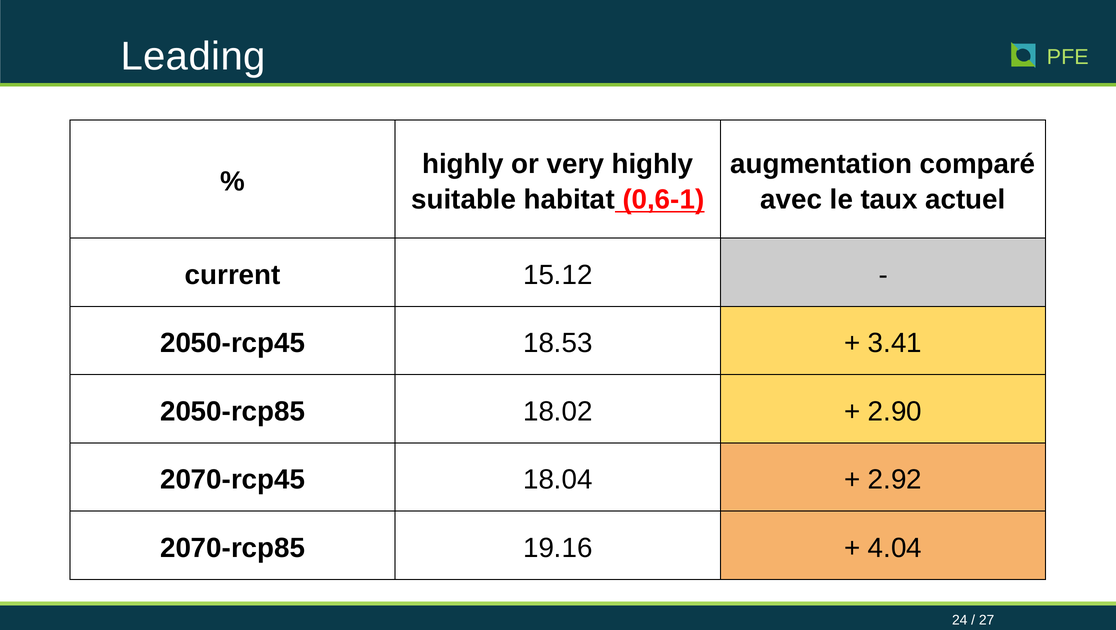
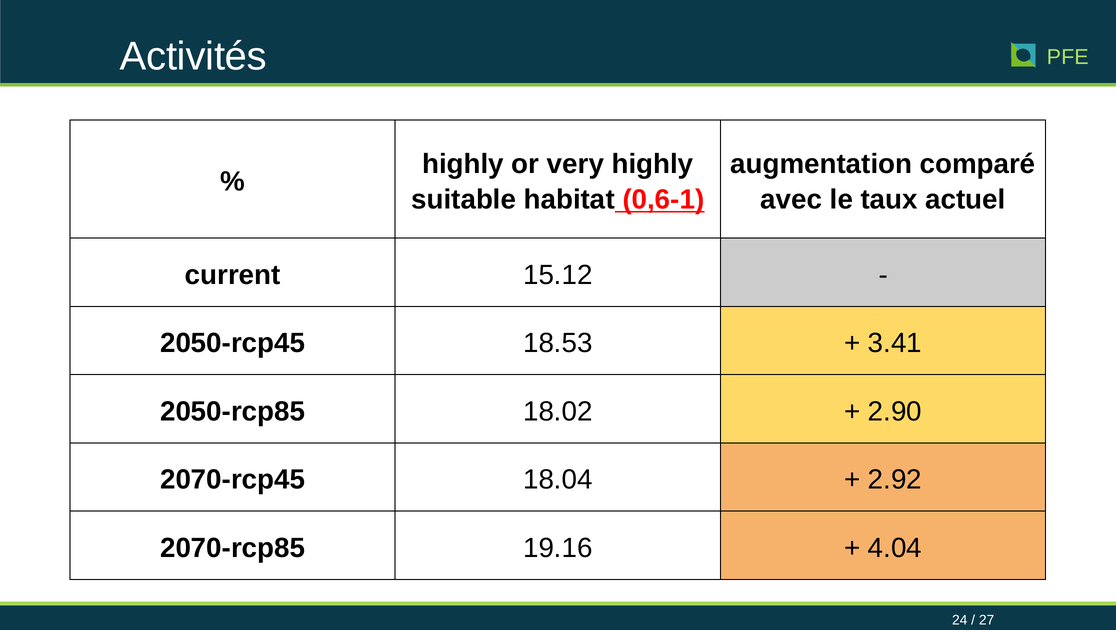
Leading: Leading -> Activités (193, 57)
